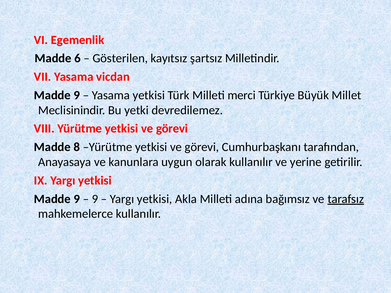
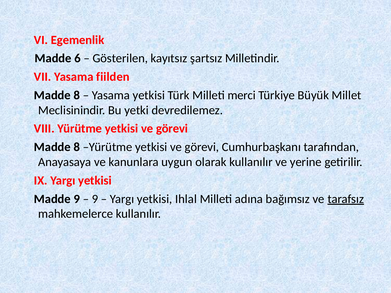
vicdan: vicdan -> fiilden (113, 77)
9: 9 -> 8 (77, 95)
Akla: Akla -> Ihlal (186, 199)
